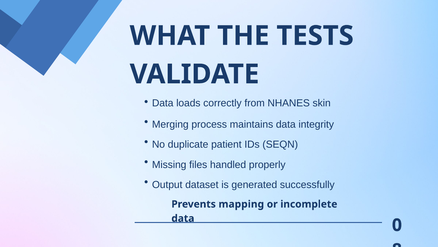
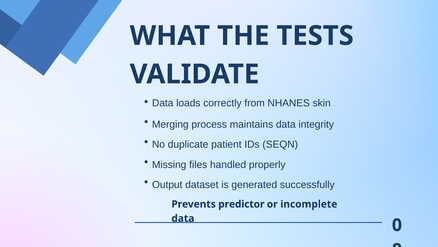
mapping: mapping -> predictor (241, 204)
